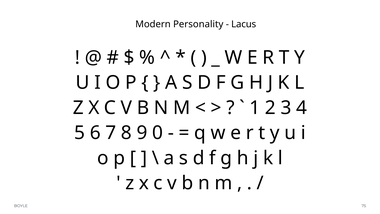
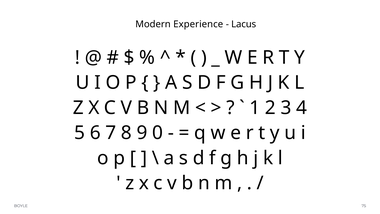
Personality: Personality -> Experience (198, 24)
